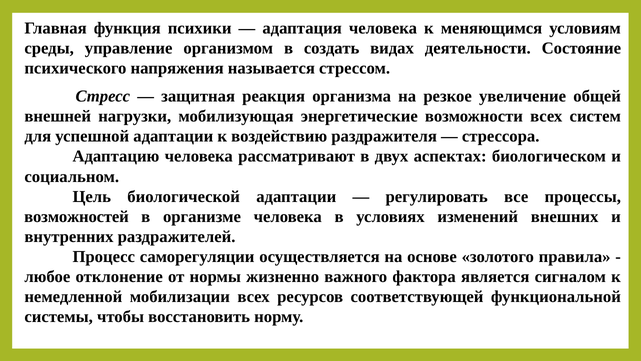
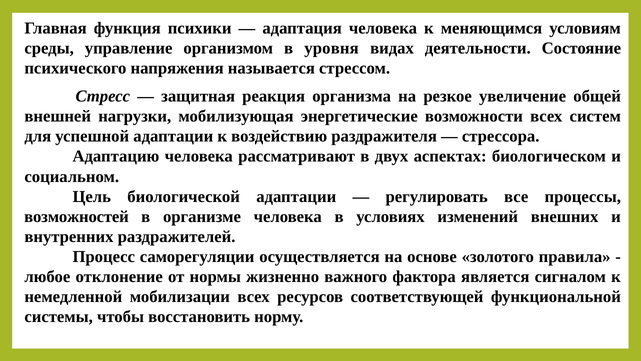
создать: создать -> уровня (332, 48)
